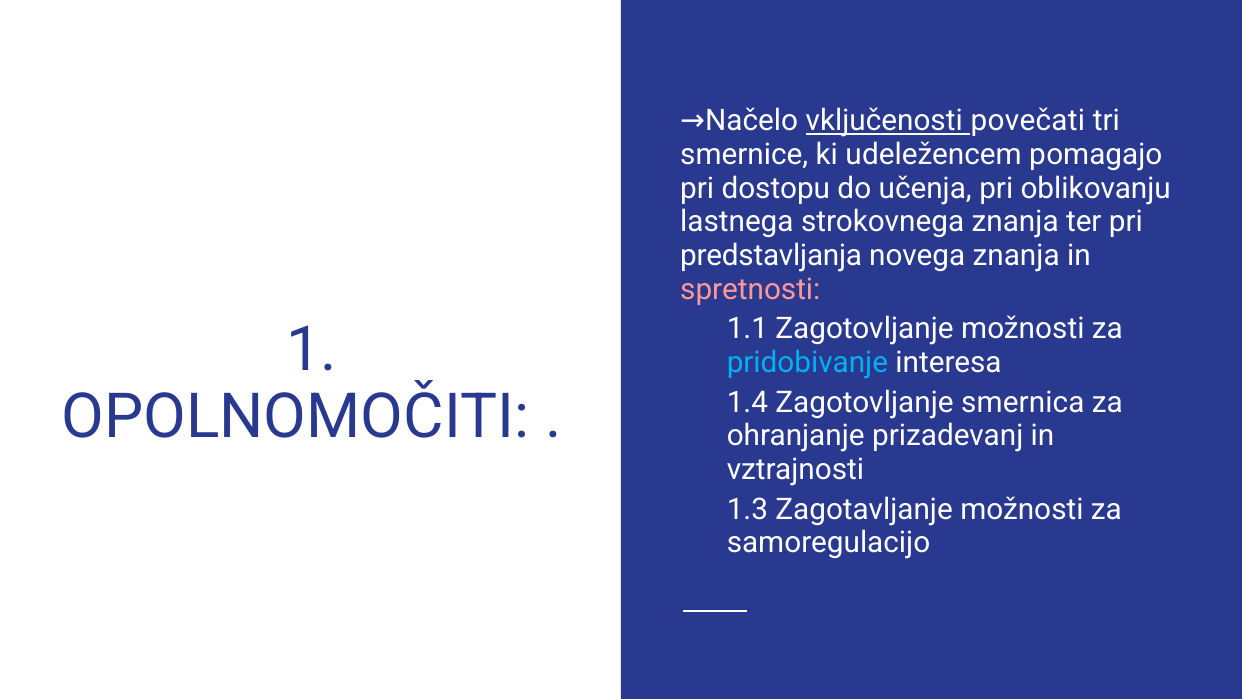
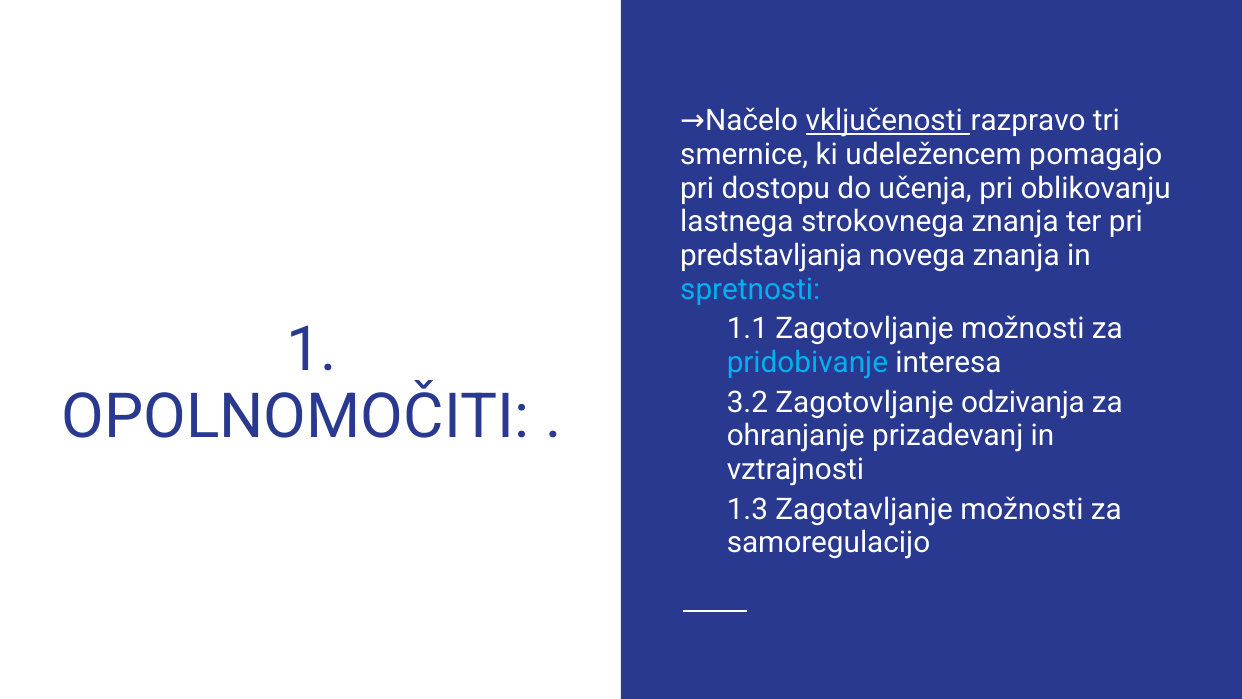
povečati: povečati -> razpravo (1028, 121)
spretnosti colour: pink -> light blue (750, 289)
1.4: 1.4 -> 3.2 (747, 402)
smernica: smernica -> odzivanja (1023, 402)
